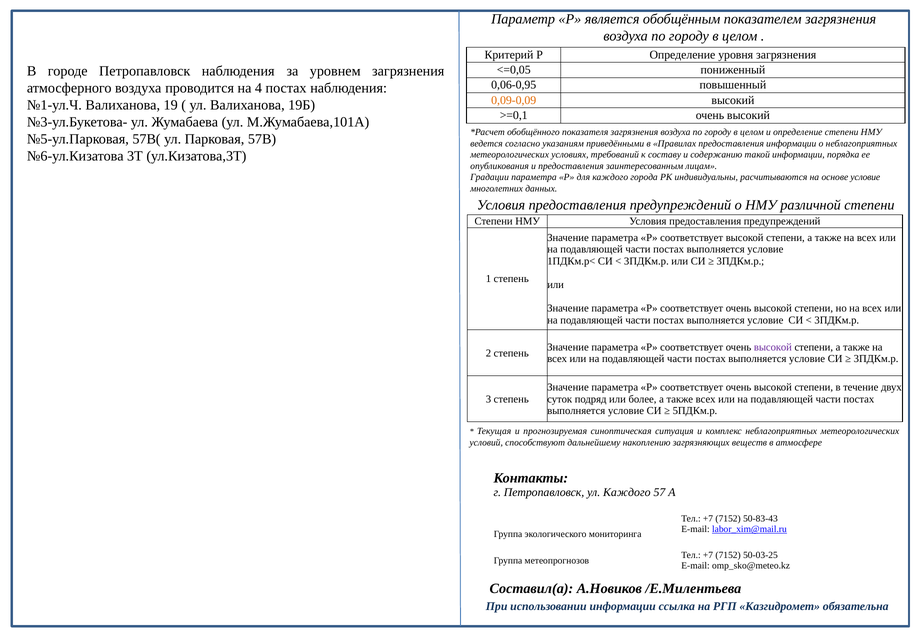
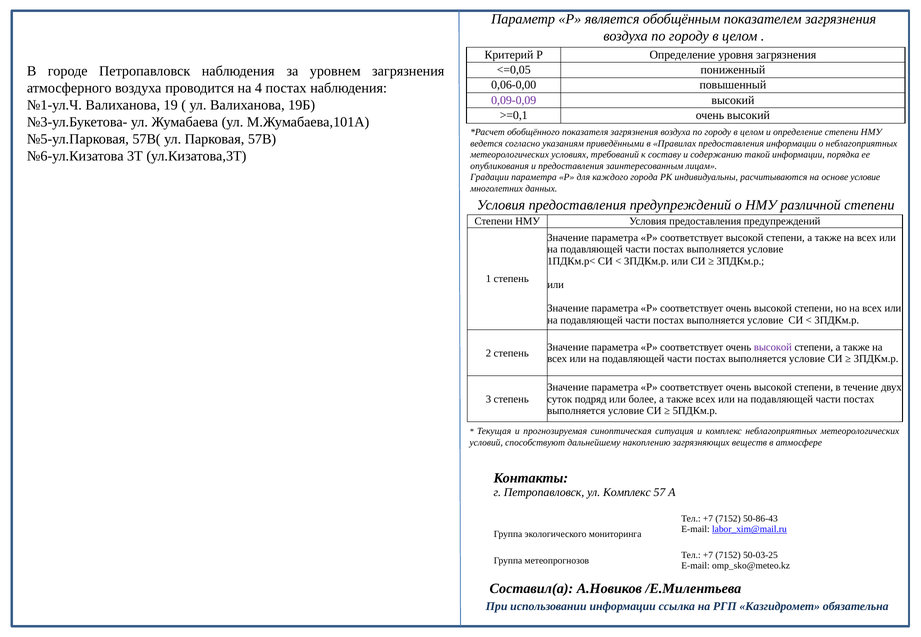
0,06-0,95: 0,06-0,95 -> 0,06-0,00 (514, 85)
0,09-0,09 colour: orange -> purple (514, 100)
ул Каждого: Каждого -> Комплекс (627, 493)
50-83-43: 50-83-43 -> 50-86-43 (760, 519)
